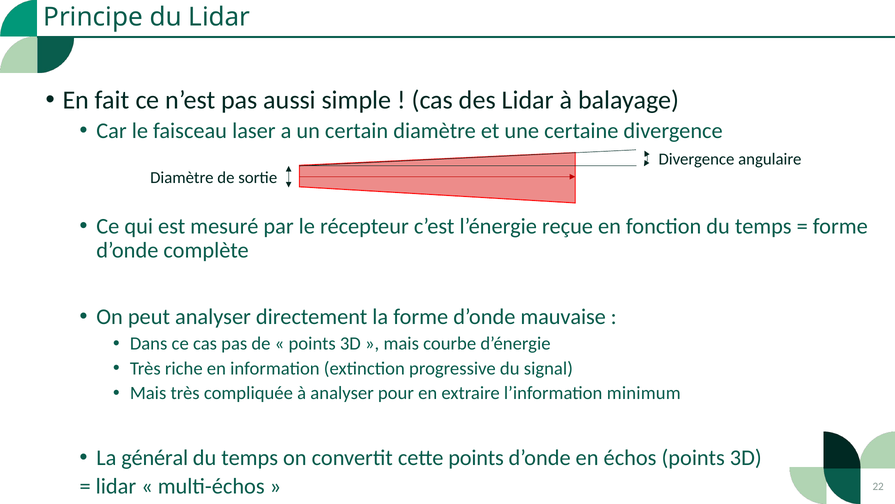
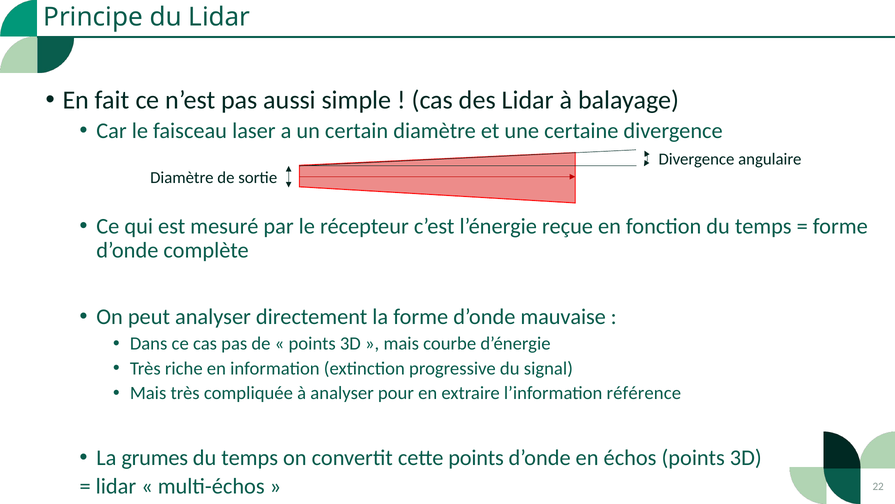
minimum: minimum -> référence (644, 393)
général: général -> grumes (155, 457)
